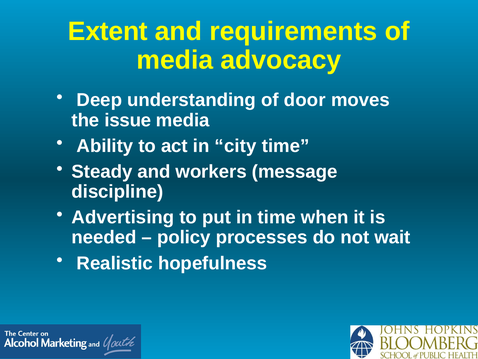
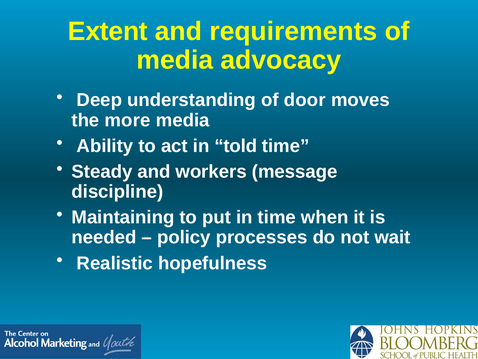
issue: issue -> more (128, 120)
city: city -> told (236, 146)
Advertising: Advertising -> Maintaining (123, 217)
